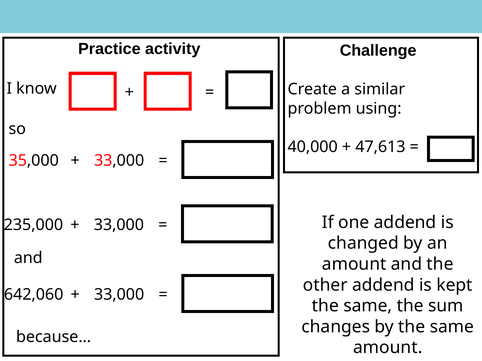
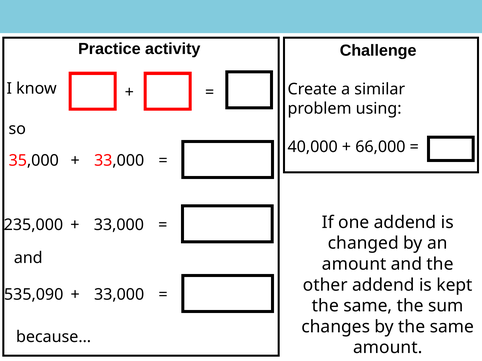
47,613: 47,613 -> 66,000 (380, 147)
642,060: 642,060 -> 535,090 (34, 295)
